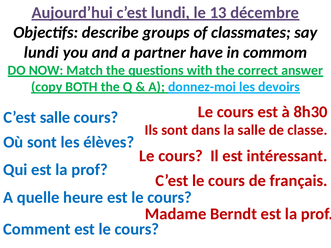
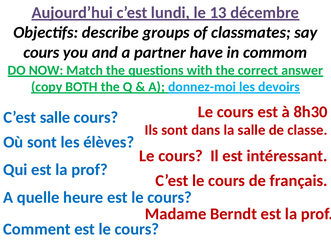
lundi: lundi -> cours (41, 52)
